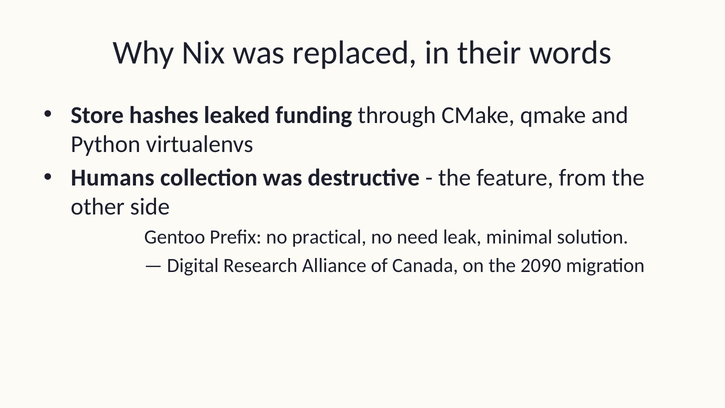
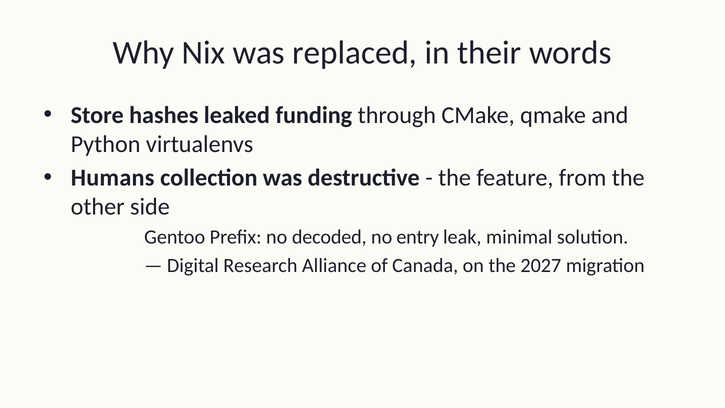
practical: practical -> decoded (329, 237)
need: need -> entry (418, 237)
2090: 2090 -> 2027 (541, 265)
